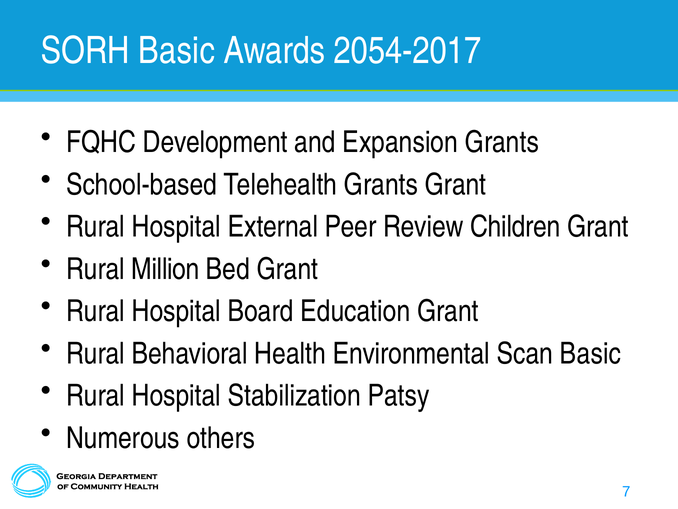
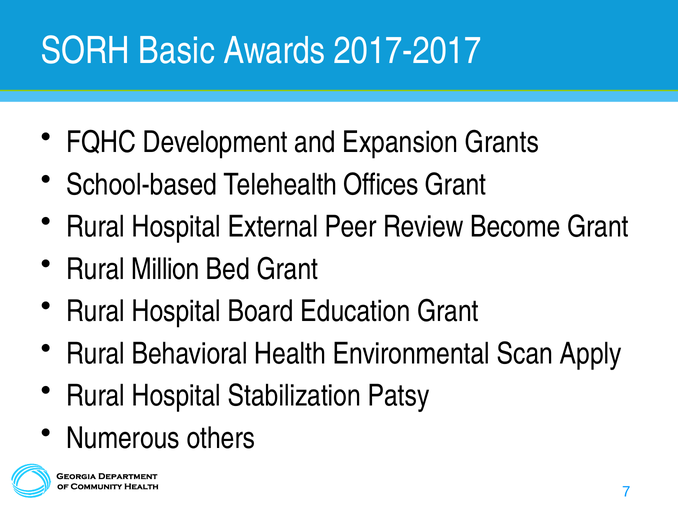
2054-2017: 2054-2017 -> 2017-2017 (407, 51)
Telehealth Grants: Grants -> Offices (381, 184)
Children: Children -> Become (515, 227)
Scan Basic: Basic -> Apply (591, 353)
